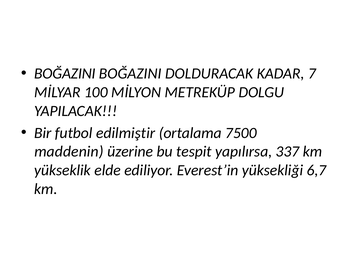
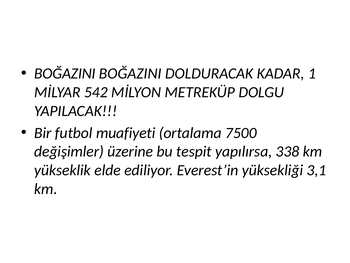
7: 7 -> 1 (312, 73)
100: 100 -> 542 (96, 92)
edilmiştir: edilmiştir -> muafiyeti (126, 133)
maddenin: maddenin -> değişimler (69, 151)
337: 337 -> 338 (288, 151)
6,7: 6,7 -> 3,1 (316, 170)
